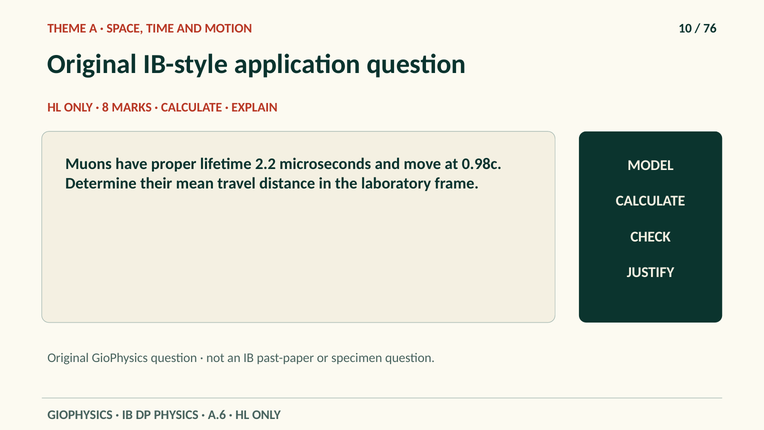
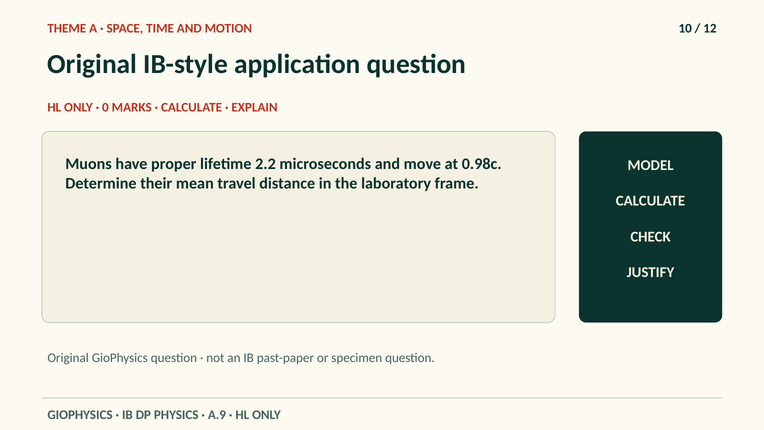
76: 76 -> 12 (710, 28)
8: 8 -> 0 (105, 107)
A.6: A.6 -> A.9 (217, 414)
